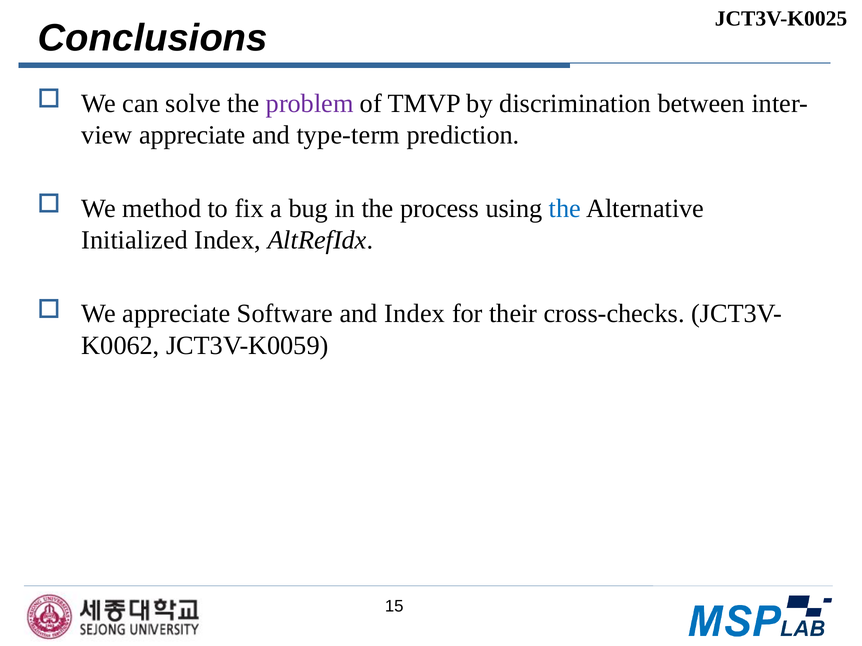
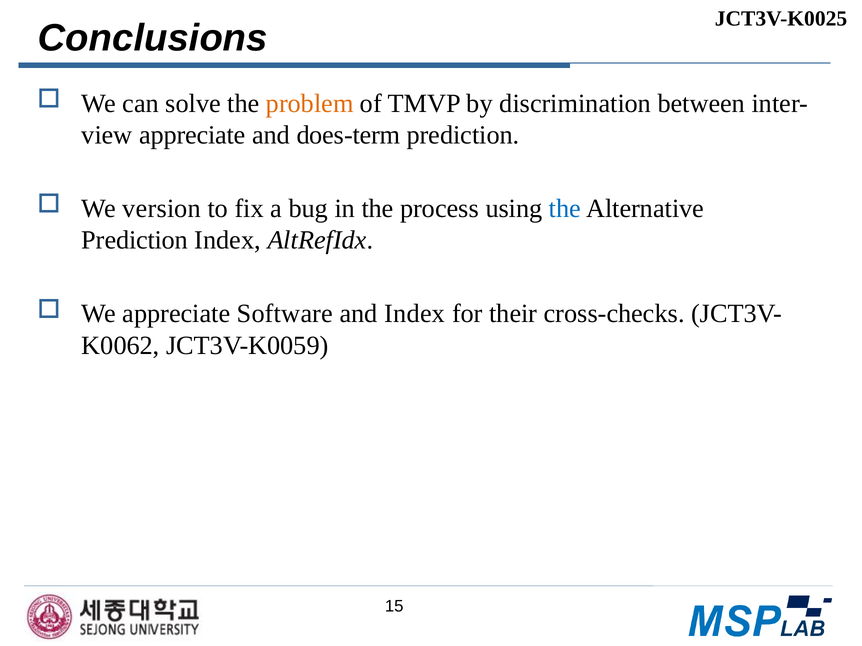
problem colour: purple -> orange (310, 103)
type-term: type-term -> does-term (348, 135)
method: method -> version (162, 209)
Initialized: Initialized -> Prediction (135, 240)
